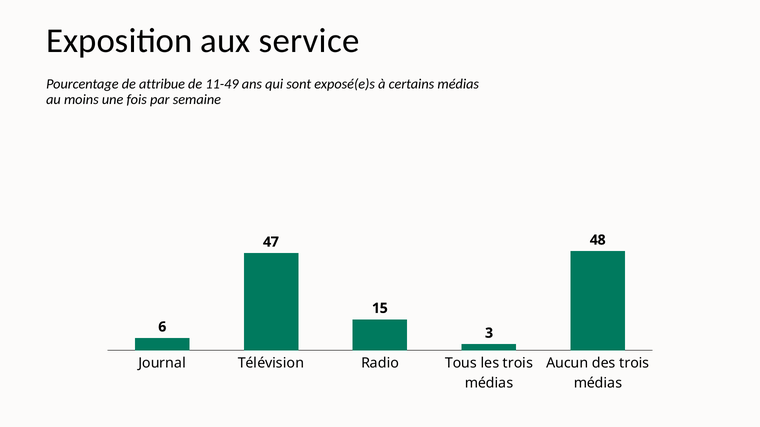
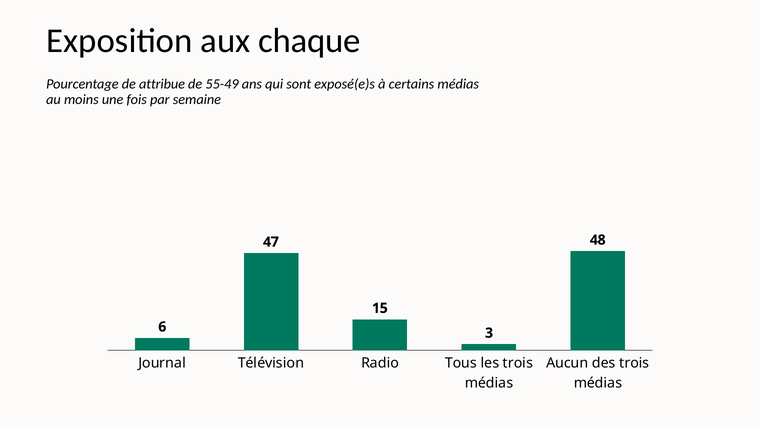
service: service -> chaque (309, 41)
11-49: 11-49 -> 55-49 (222, 84)
